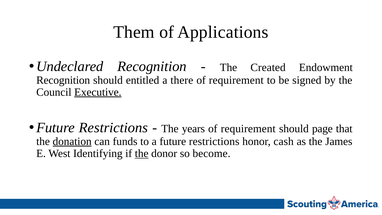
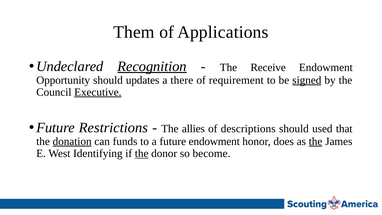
Recognition underline: none -> present (152, 66)
Created: Created -> Receive (268, 67)
Recognition: Recognition -> Opportunity (63, 80)
entitled: entitled -> updates (143, 80)
signed underline: none -> present (307, 80)
years: years -> allies (193, 129)
requirement: requirement -> descriptions (248, 129)
page: page -> used (322, 129)
a future restrictions: restrictions -> endowment (214, 141)
cash: cash -> does (284, 141)
the underline: none -> present (316, 141)
